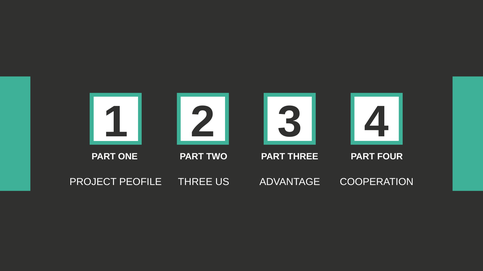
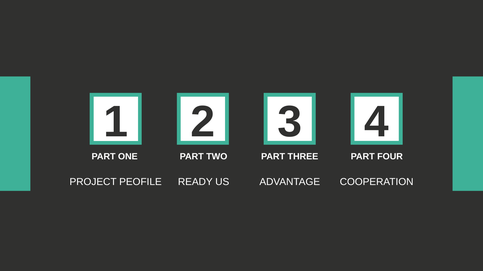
PEOFILE THREE: THREE -> READY (195, 182)
